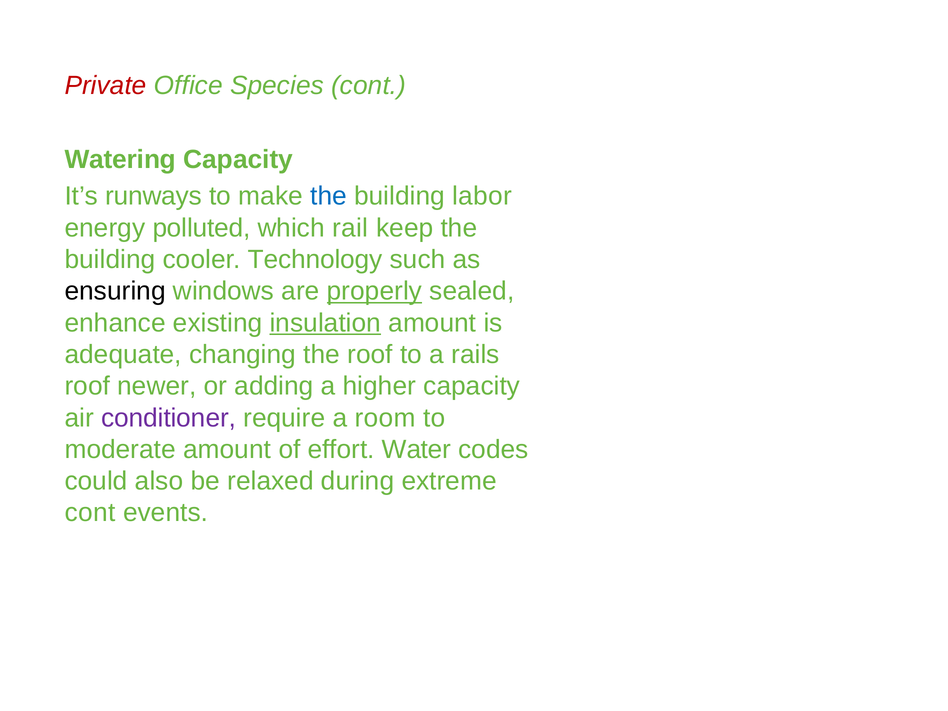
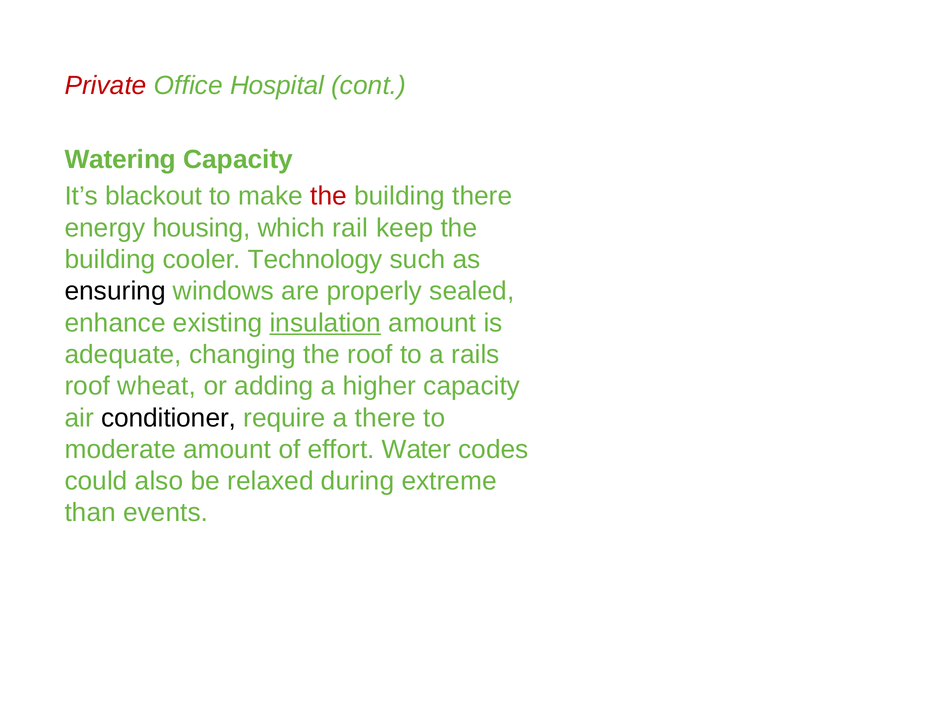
Species: Species -> Hospital (277, 86)
runways: runways -> blackout (154, 196)
the colour: blue -> red (329, 196)
building labor: labor -> there (482, 196)
polluted: polluted -> housing (201, 228)
properly underline: present -> none (374, 291)
newer: newer -> wheat (157, 386)
conditioner colour: purple -> black (169, 418)
a room: room -> there (385, 418)
cont: cont -> than (90, 513)
